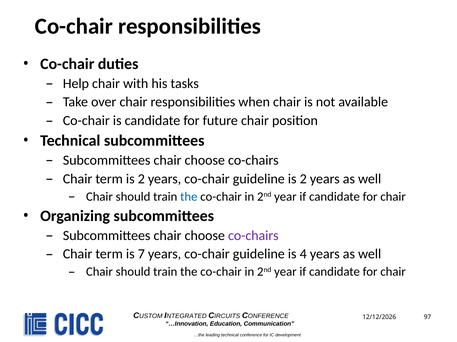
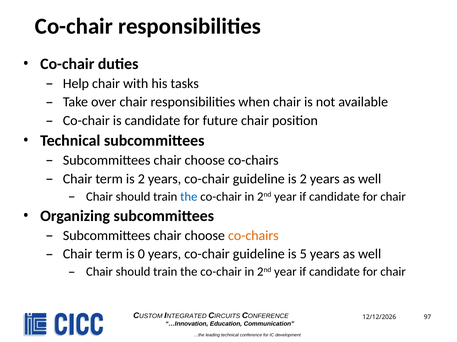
co-chairs colour: purple -> orange (253, 236)
7: 7 -> 0 (141, 255)
4: 4 -> 5 (303, 255)
